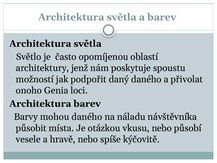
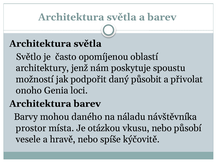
daný daného: daného -> působit (146, 79)
působit: působit -> prostor (31, 128)
